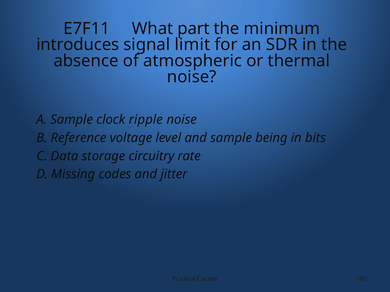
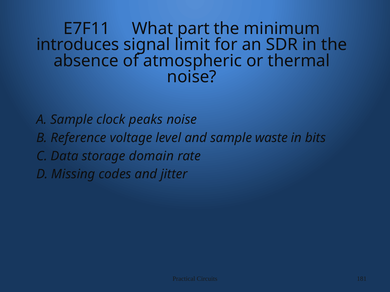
ripple: ripple -> peaks (146, 120)
being: being -> waste (272, 138)
circuitry: circuitry -> domain (151, 156)
